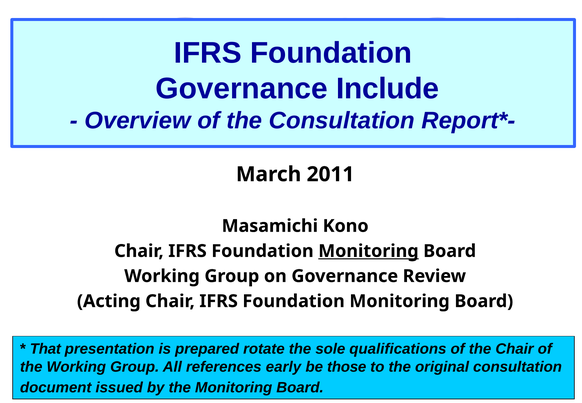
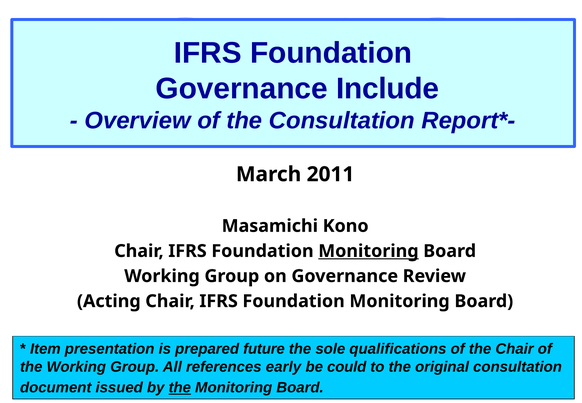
That: That -> Item (45, 349)
rotate: rotate -> future (264, 349)
those: those -> could (347, 367)
the underline: none -> present (180, 388)
